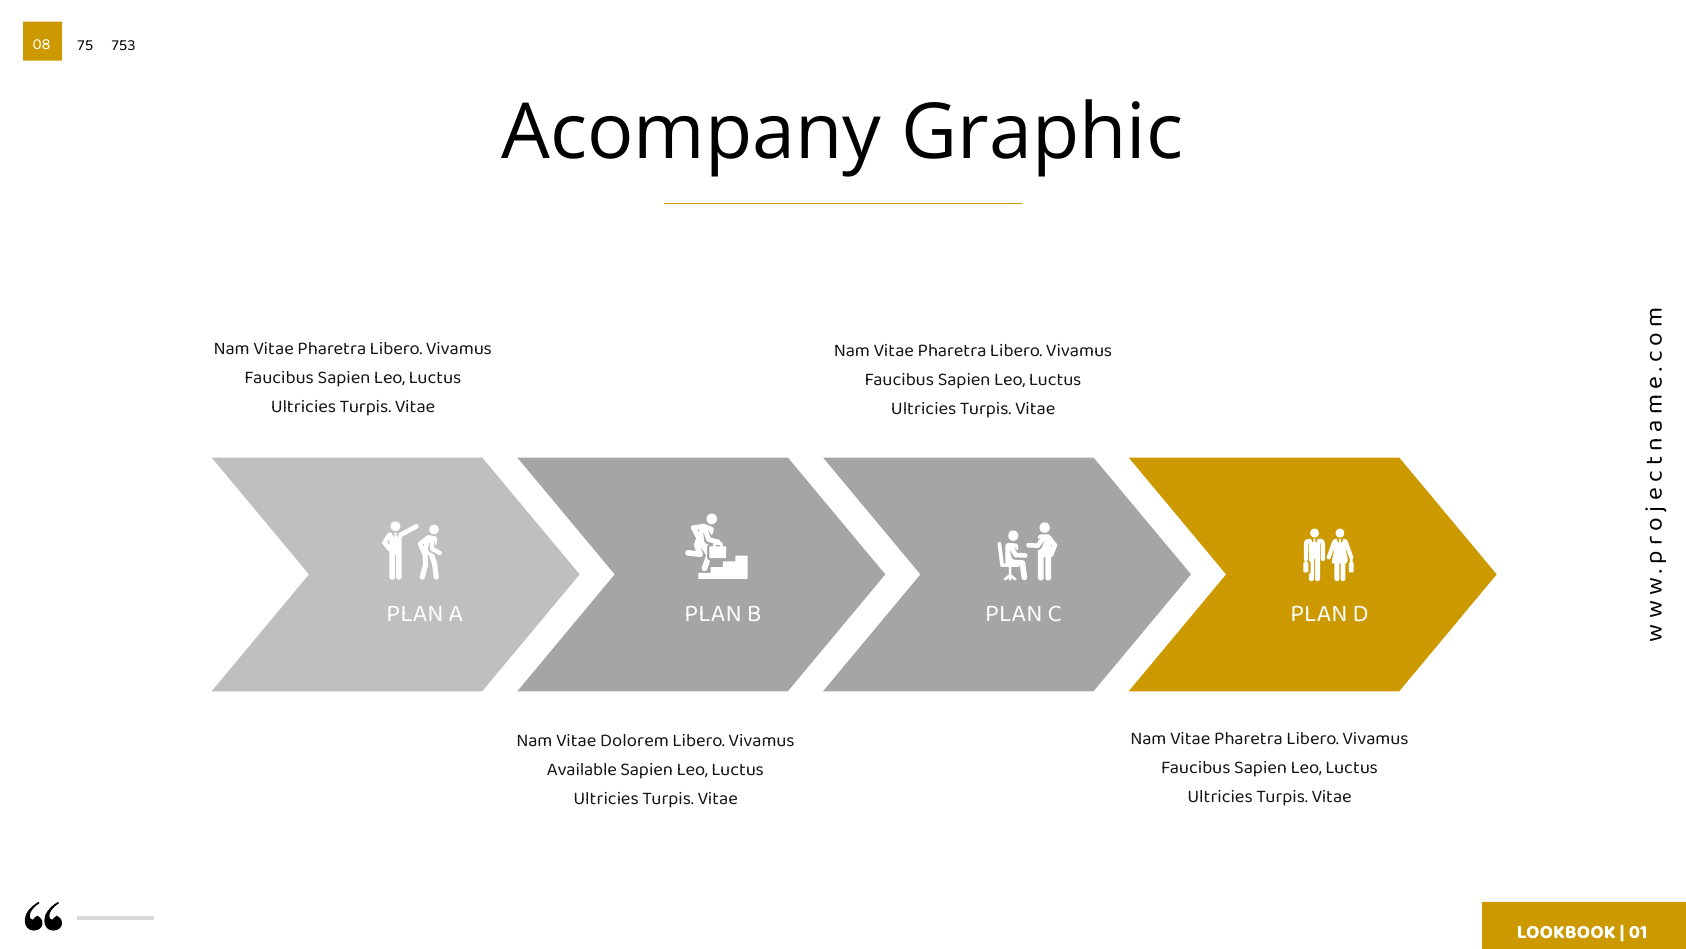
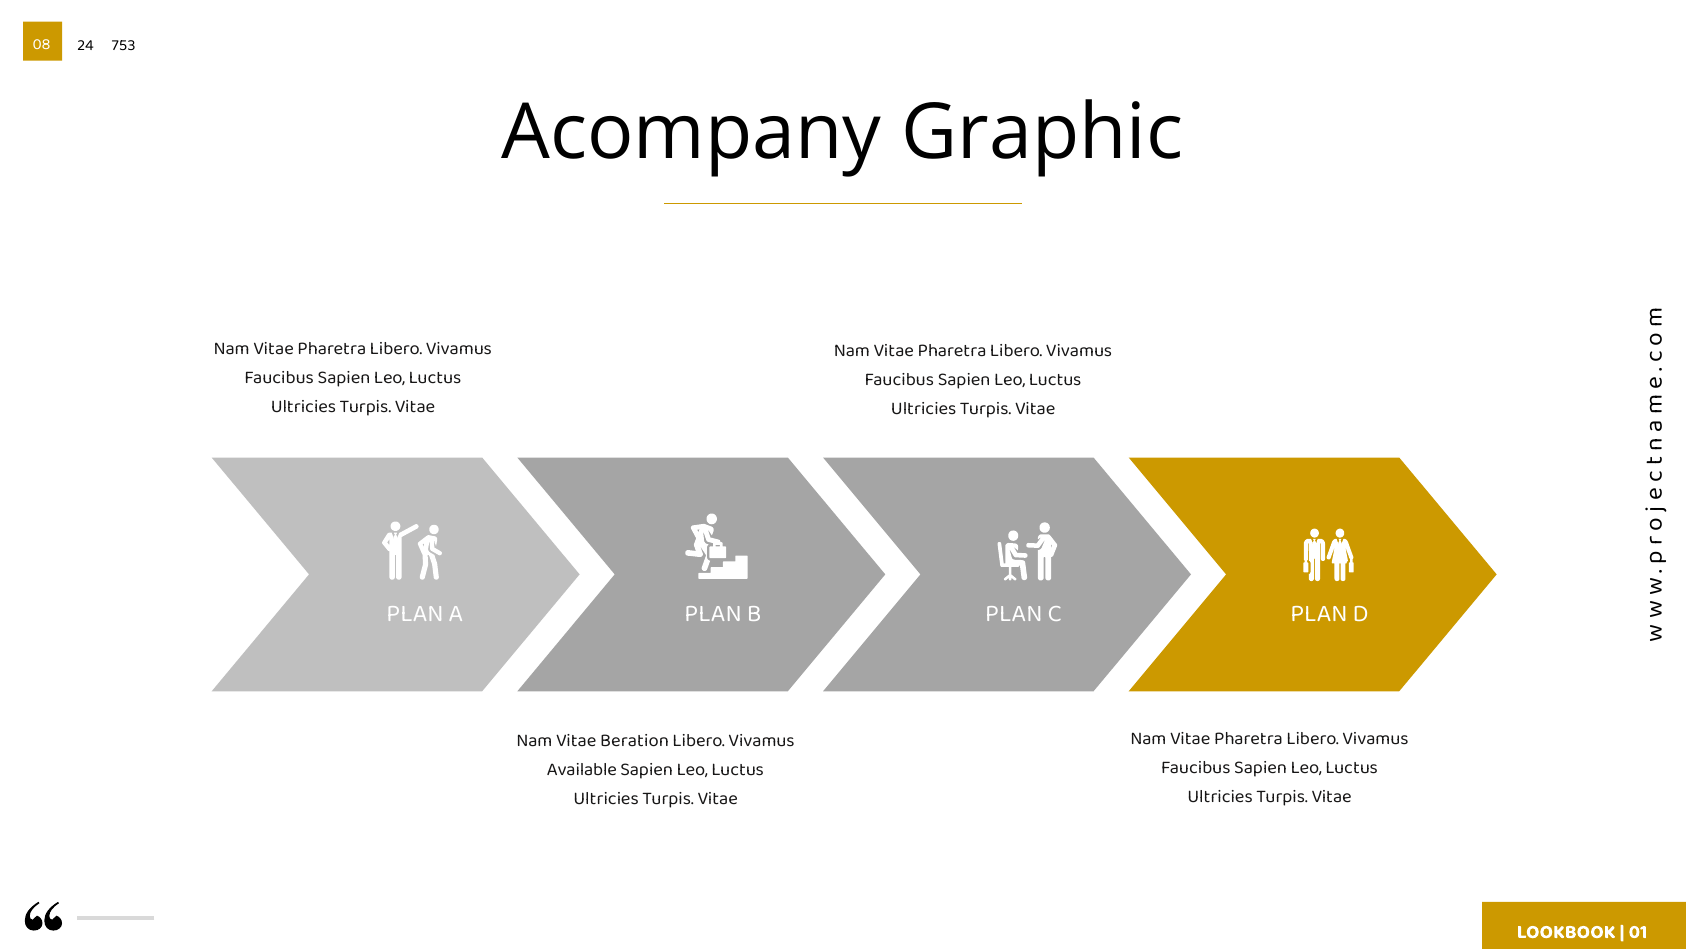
75: 75 -> 24 (86, 45)
Dolorem: Dolorem -> Beration (634, 740)
